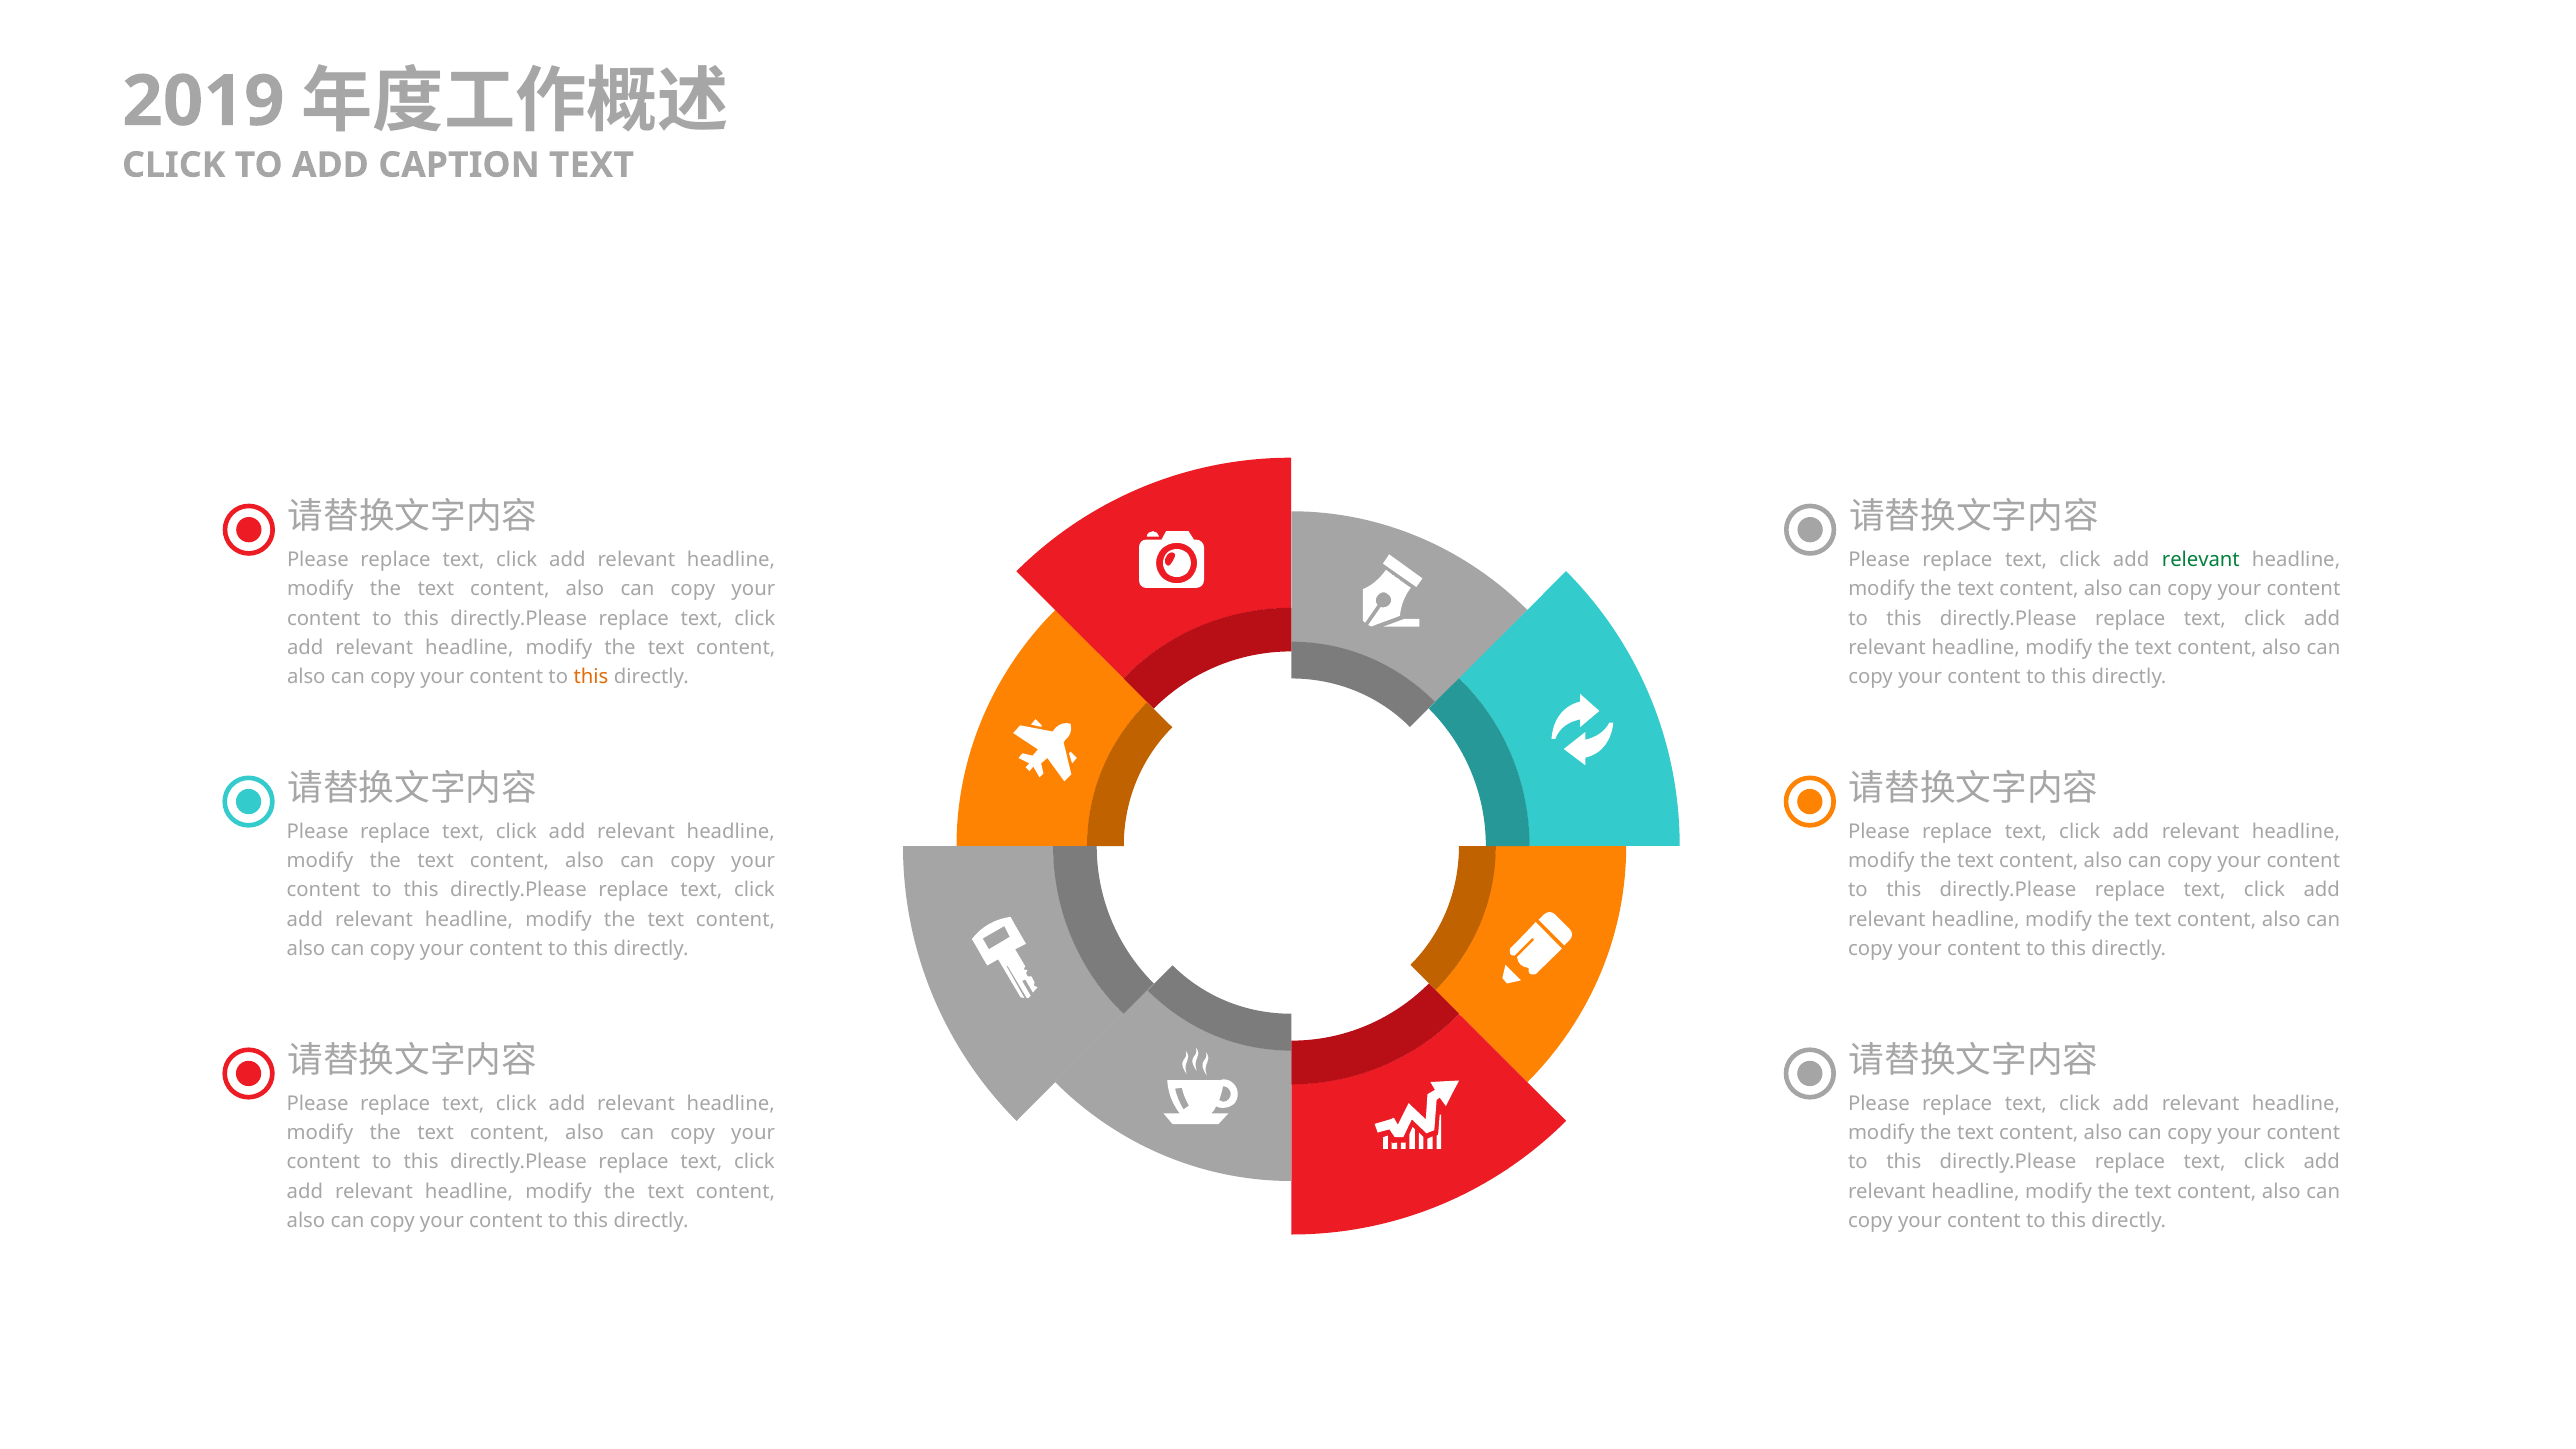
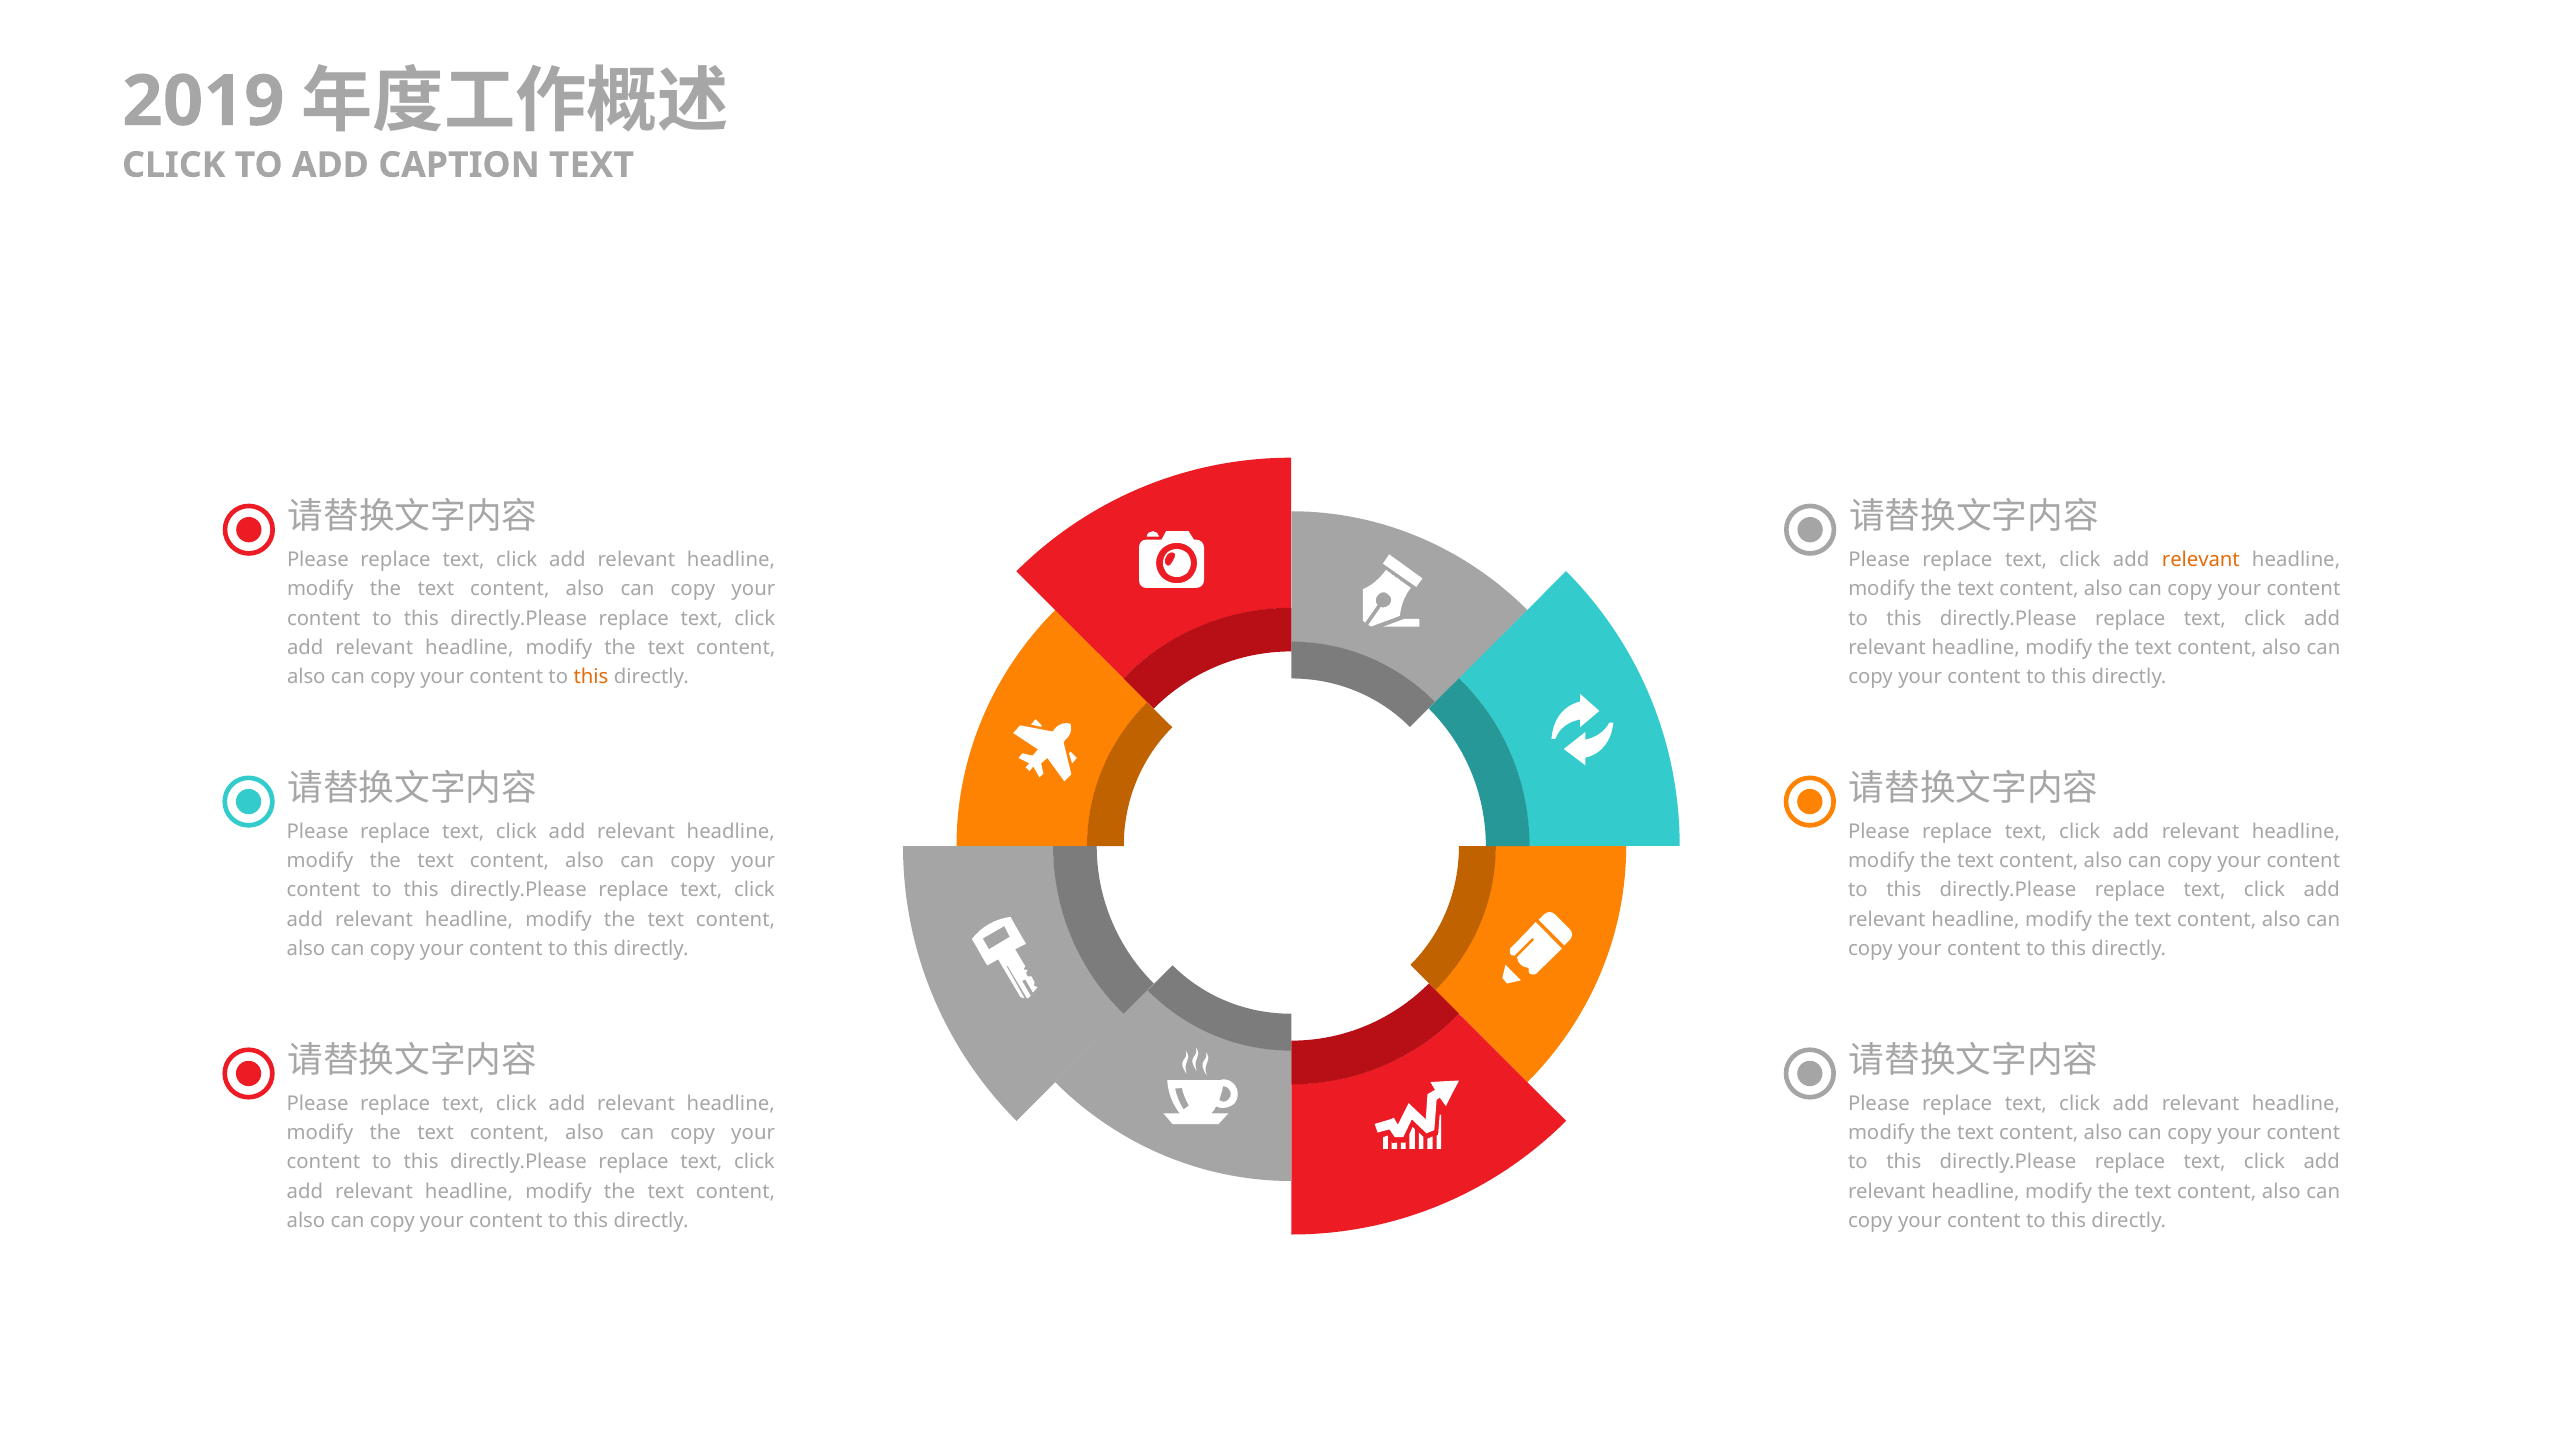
relevant colour: green -> orange (2201, 560)
